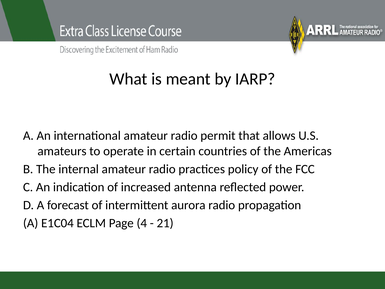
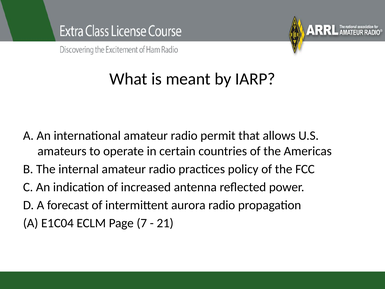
4: 4 -> 7 (142, 223)
